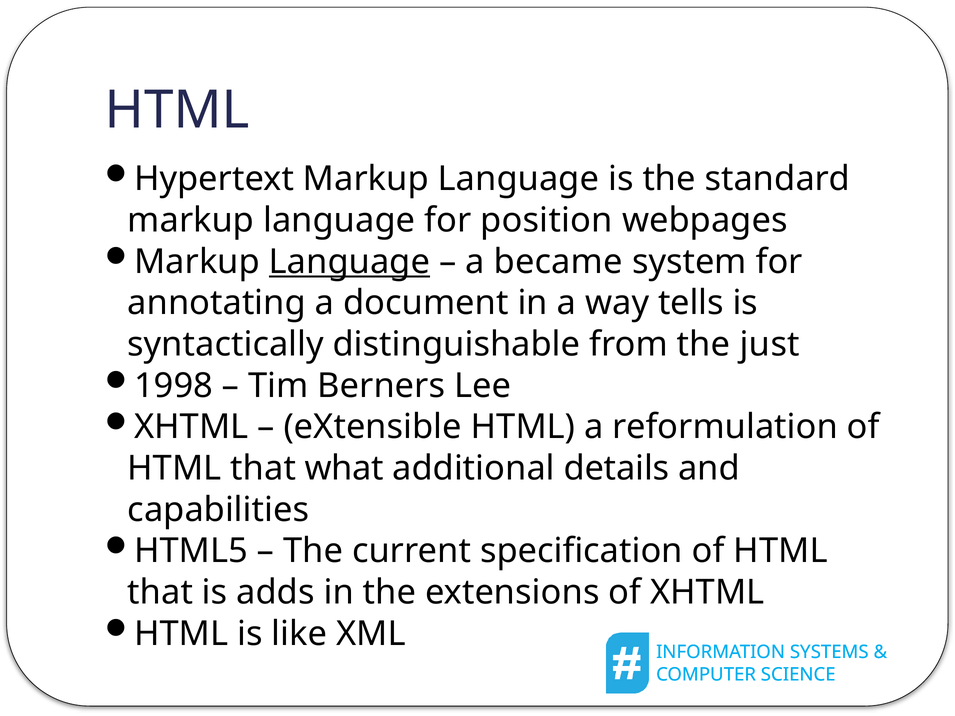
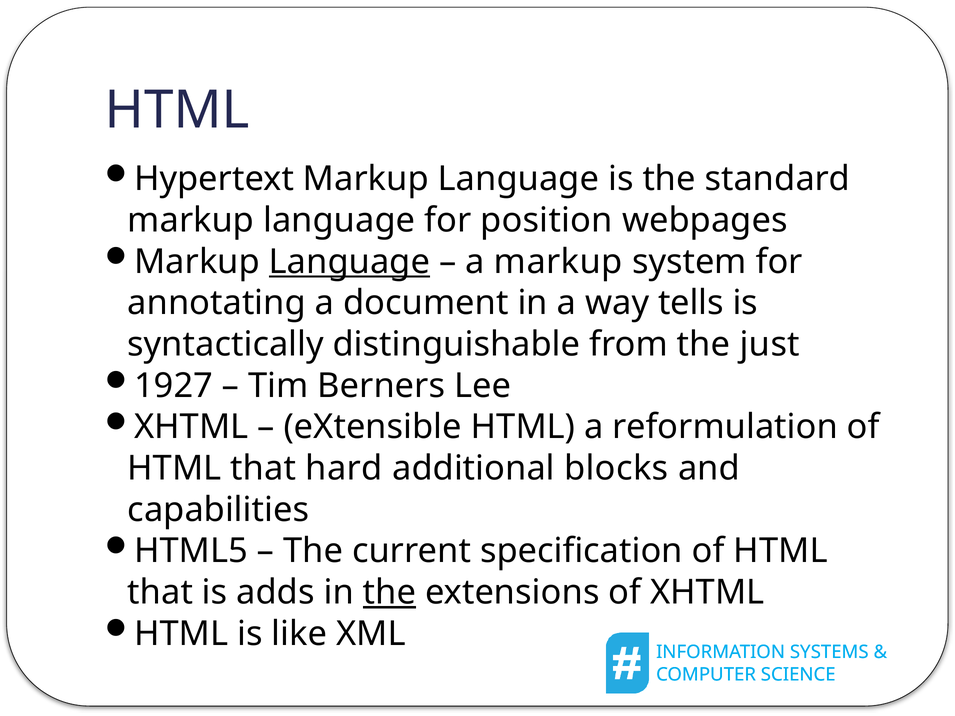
a became: became -> markup (558, 262)
1998: 1998 -> 1927 (174, 386)
what: what -> hard (344, 469)
details: details -> blocks (616, 469)
the underline: none -> present (389, 593)
